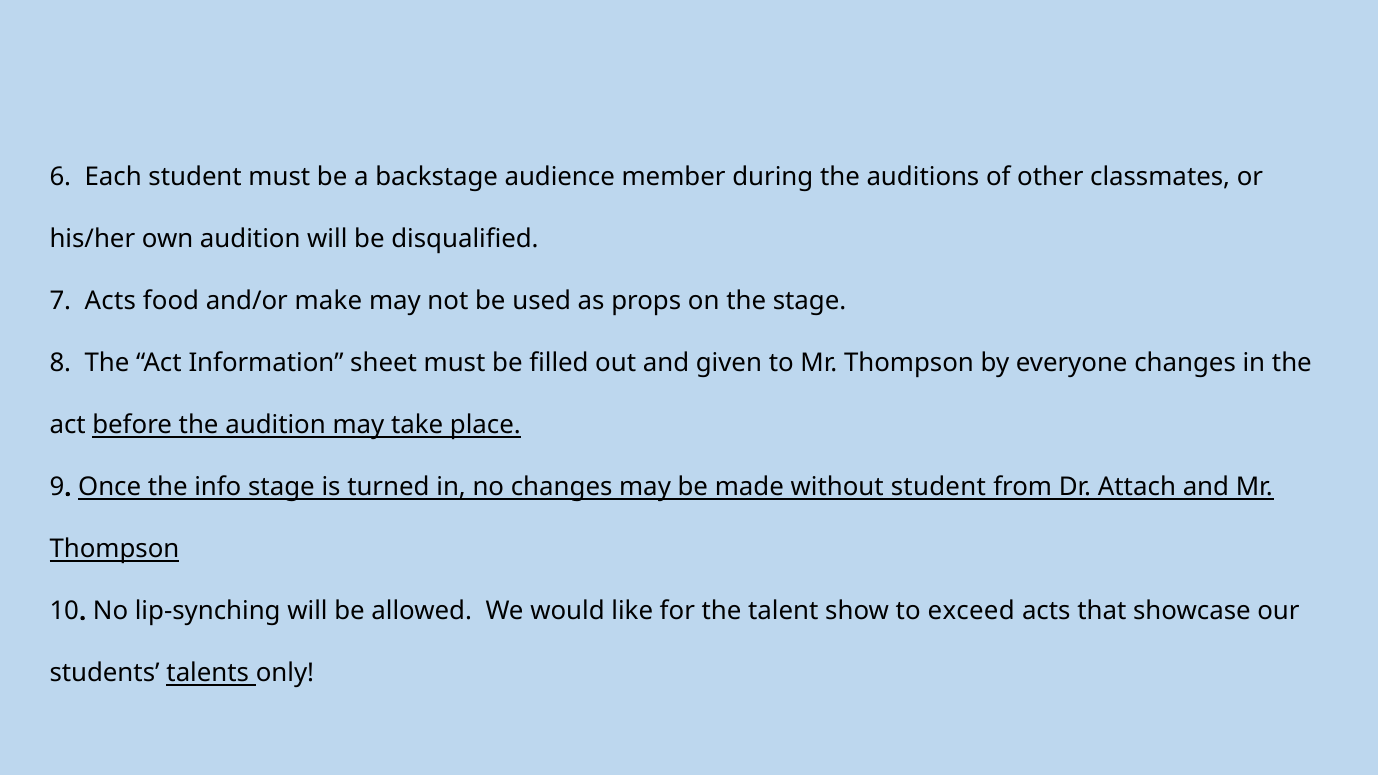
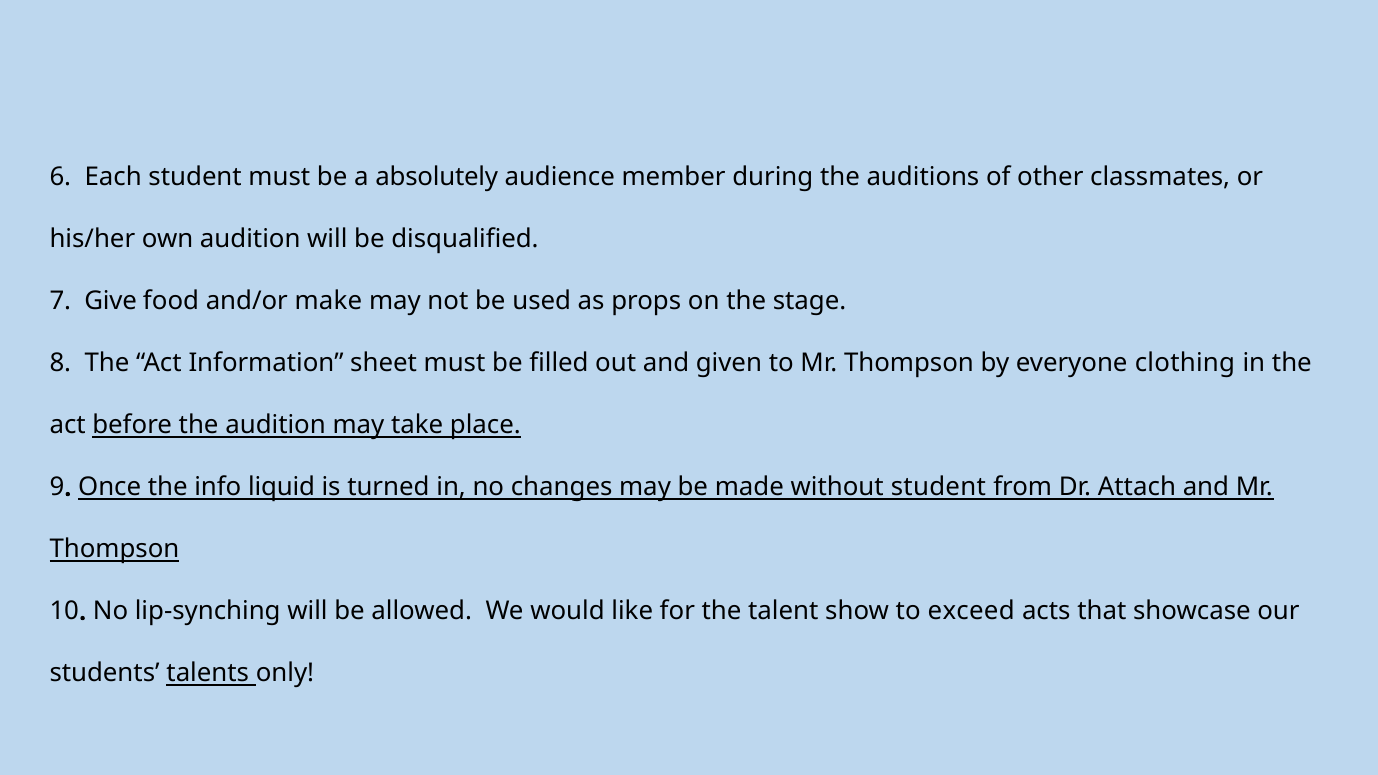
backstage: backstage -> absolutely (437, 177)
7 Acts: Acts -> Give (111, 301)
everyone changes: changes -> clothing (1185, 363)
info stage: stage -> liquid (282, 487)
